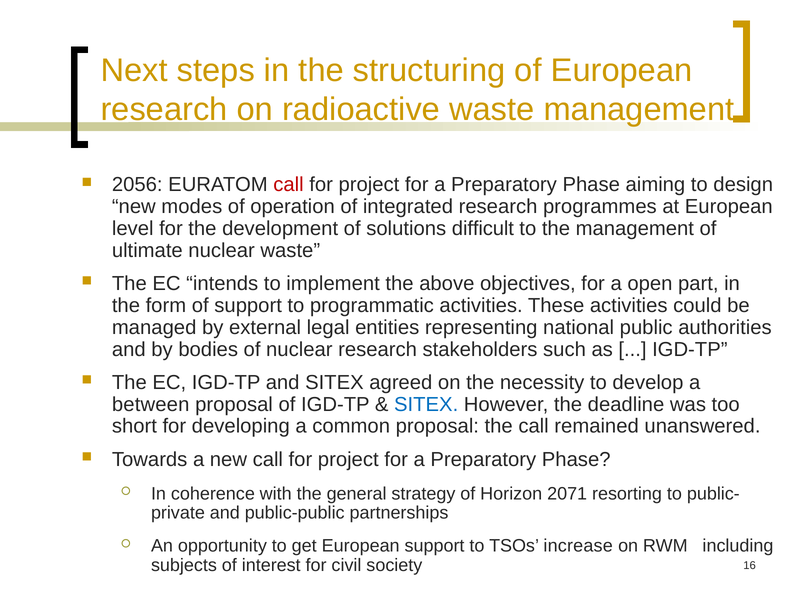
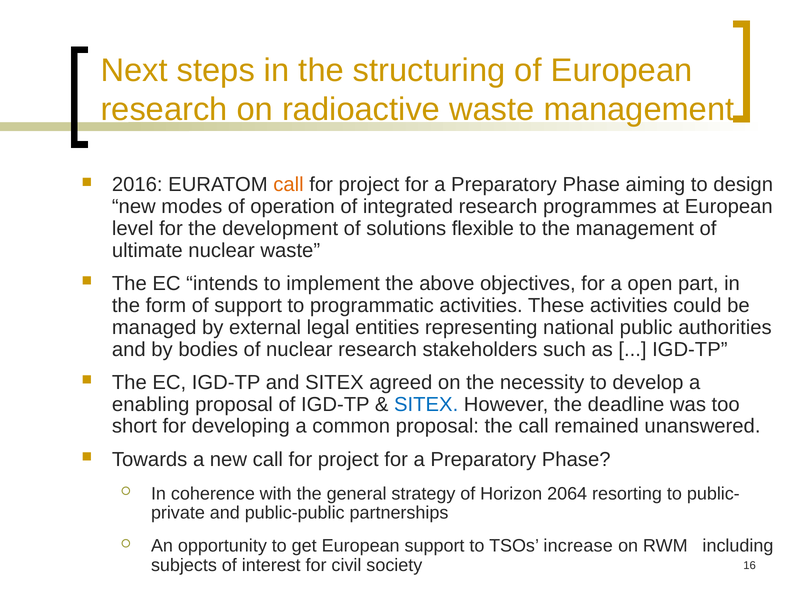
2056: 2056 -> 2016 (137, 185)
call colour: red -> orange (288, 185)
difficult: difficult -> flexible (483, 229)
between: between -> enabling (151, 405)
2071: 2071 -> 2064 (567, 494)
